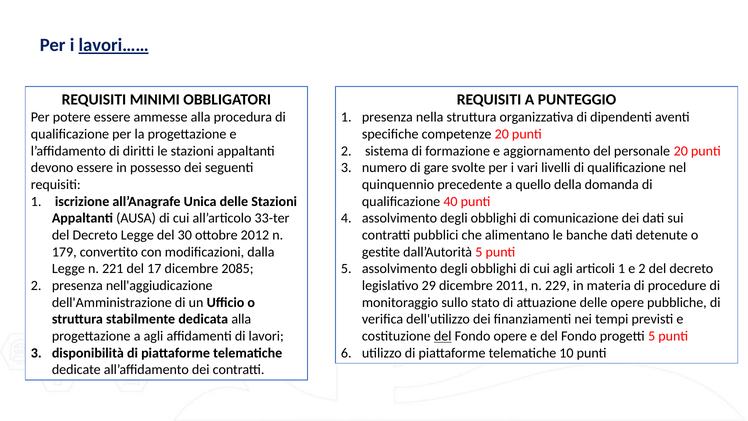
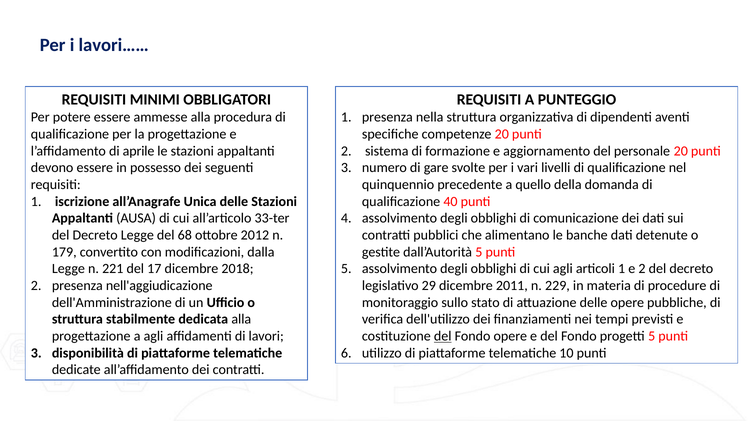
lavori…… underline: present -> none (114, 45)
diritti: diritti -> aprile (139, 151)
30: 30 -> 68 (185, 235)
2085: 2085 -> 2018 (238, 269)
